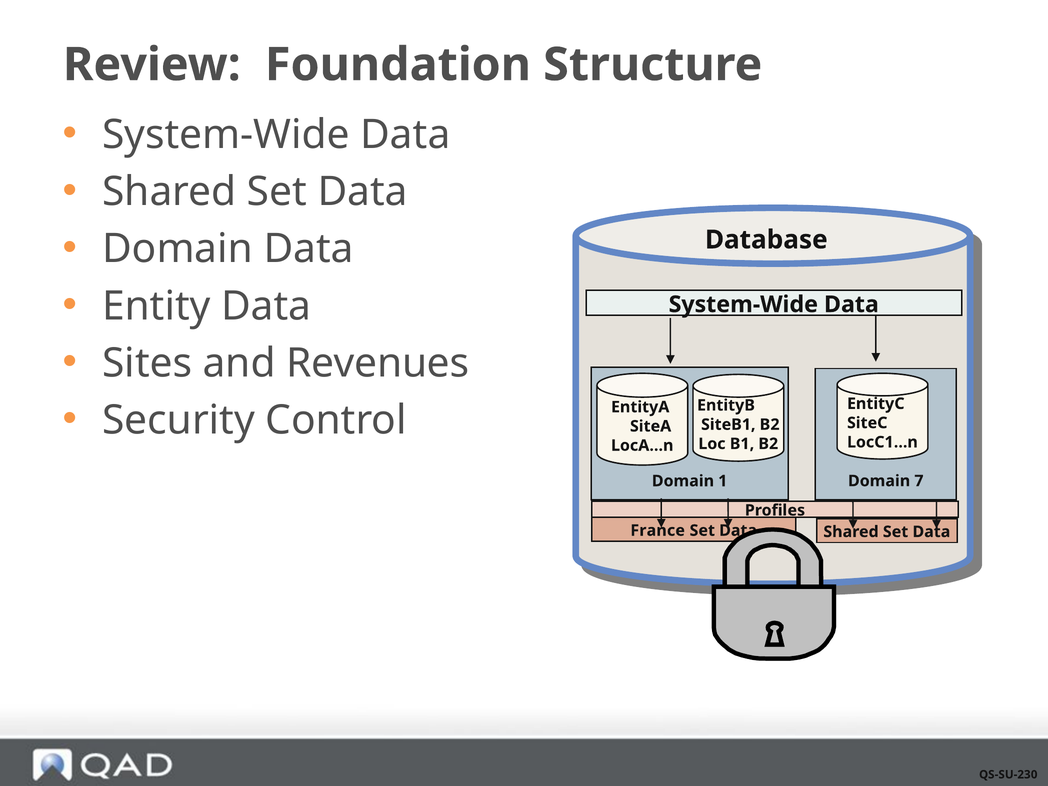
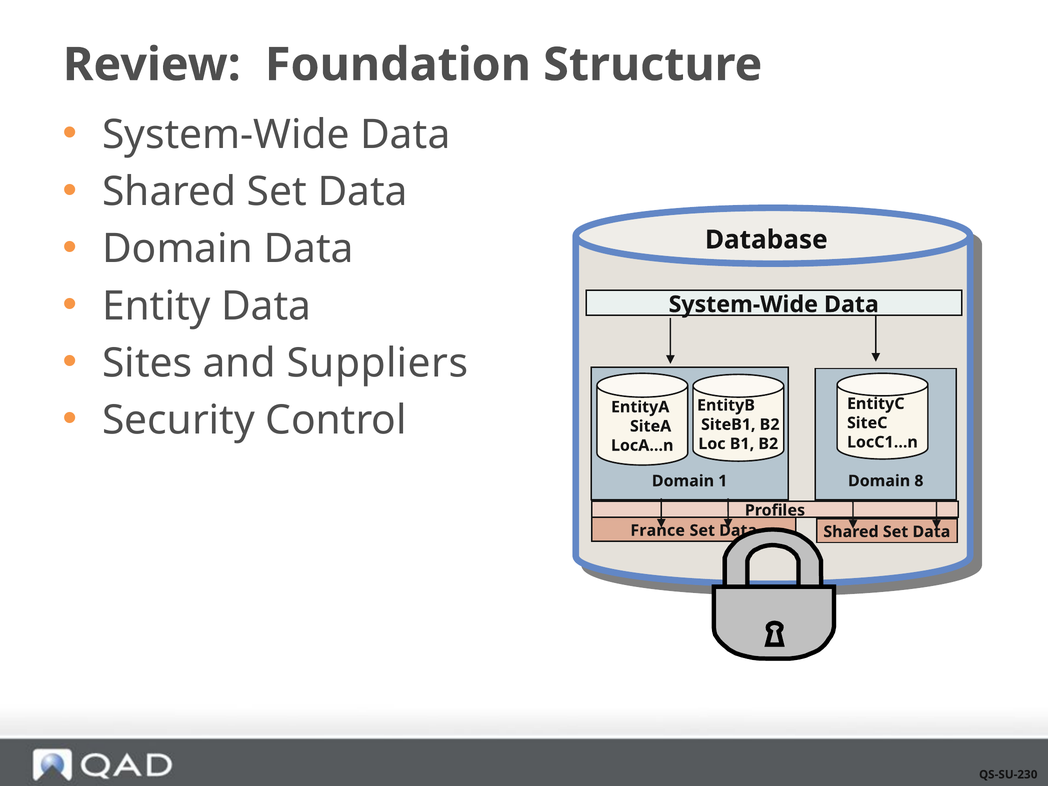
Revenues: Revenues -> Suppliers (377, 363)
7: 7 -> 8 (919, 481)
